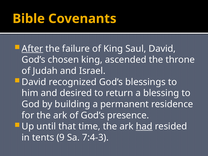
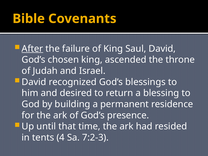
had underline: present -> none (144, 126)
9: 9 -> 4 (61, 137)
7:4-3: 7:4-3 -> 7:2-3 (95, 137)
